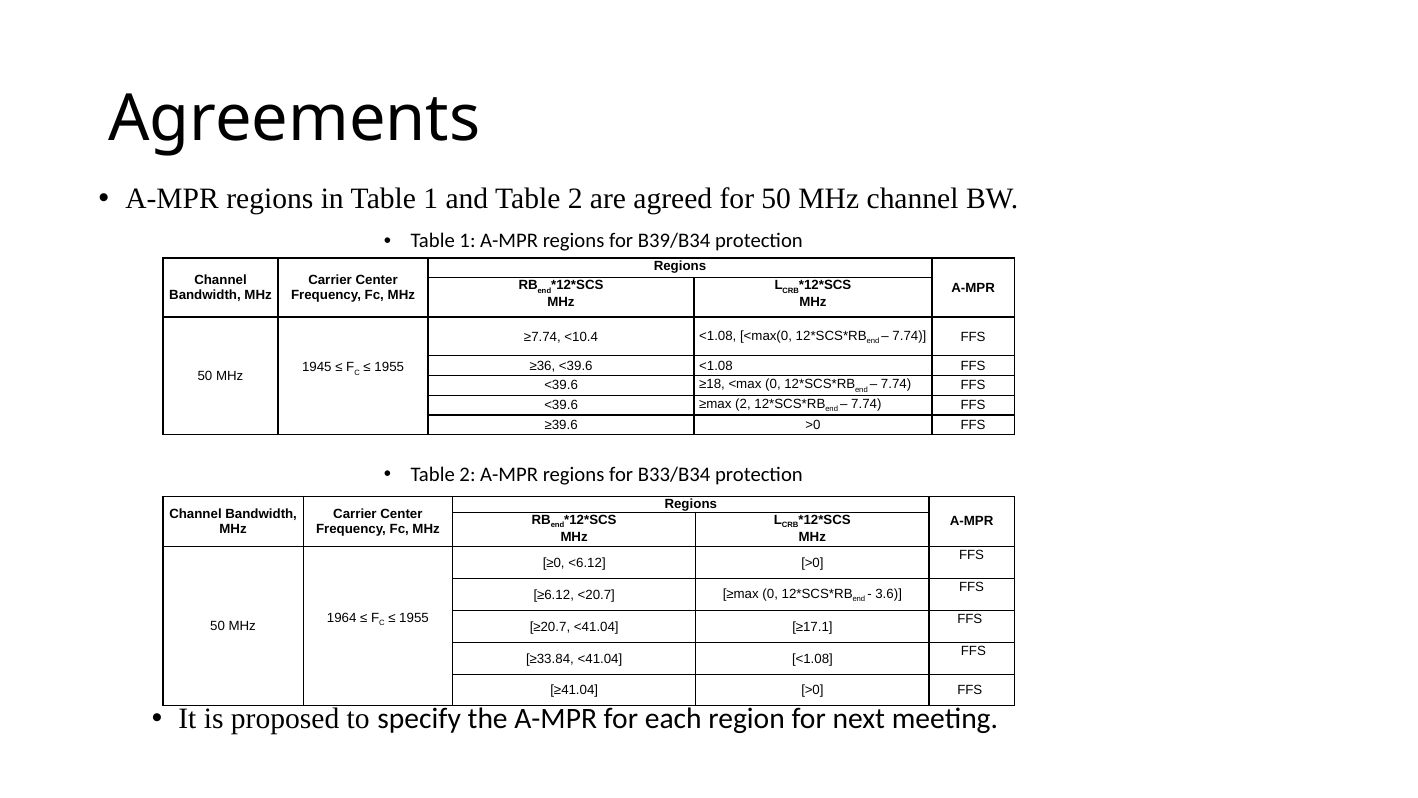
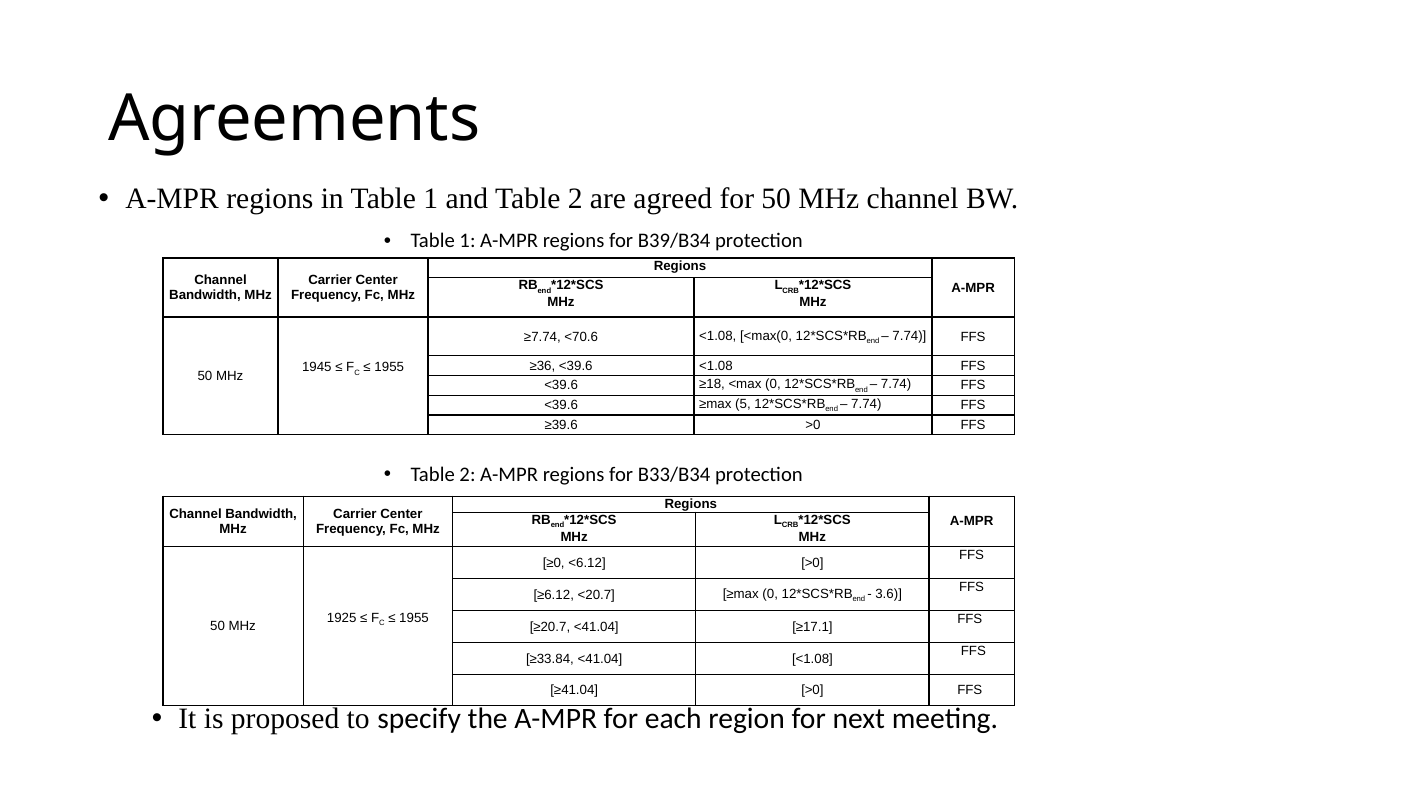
<10.4: <10.4 -> <70.6 (581, 337)
≥max 2: 2 -> 5 (743, 404)
1964: 1964 -> 1925 (342, 617)
